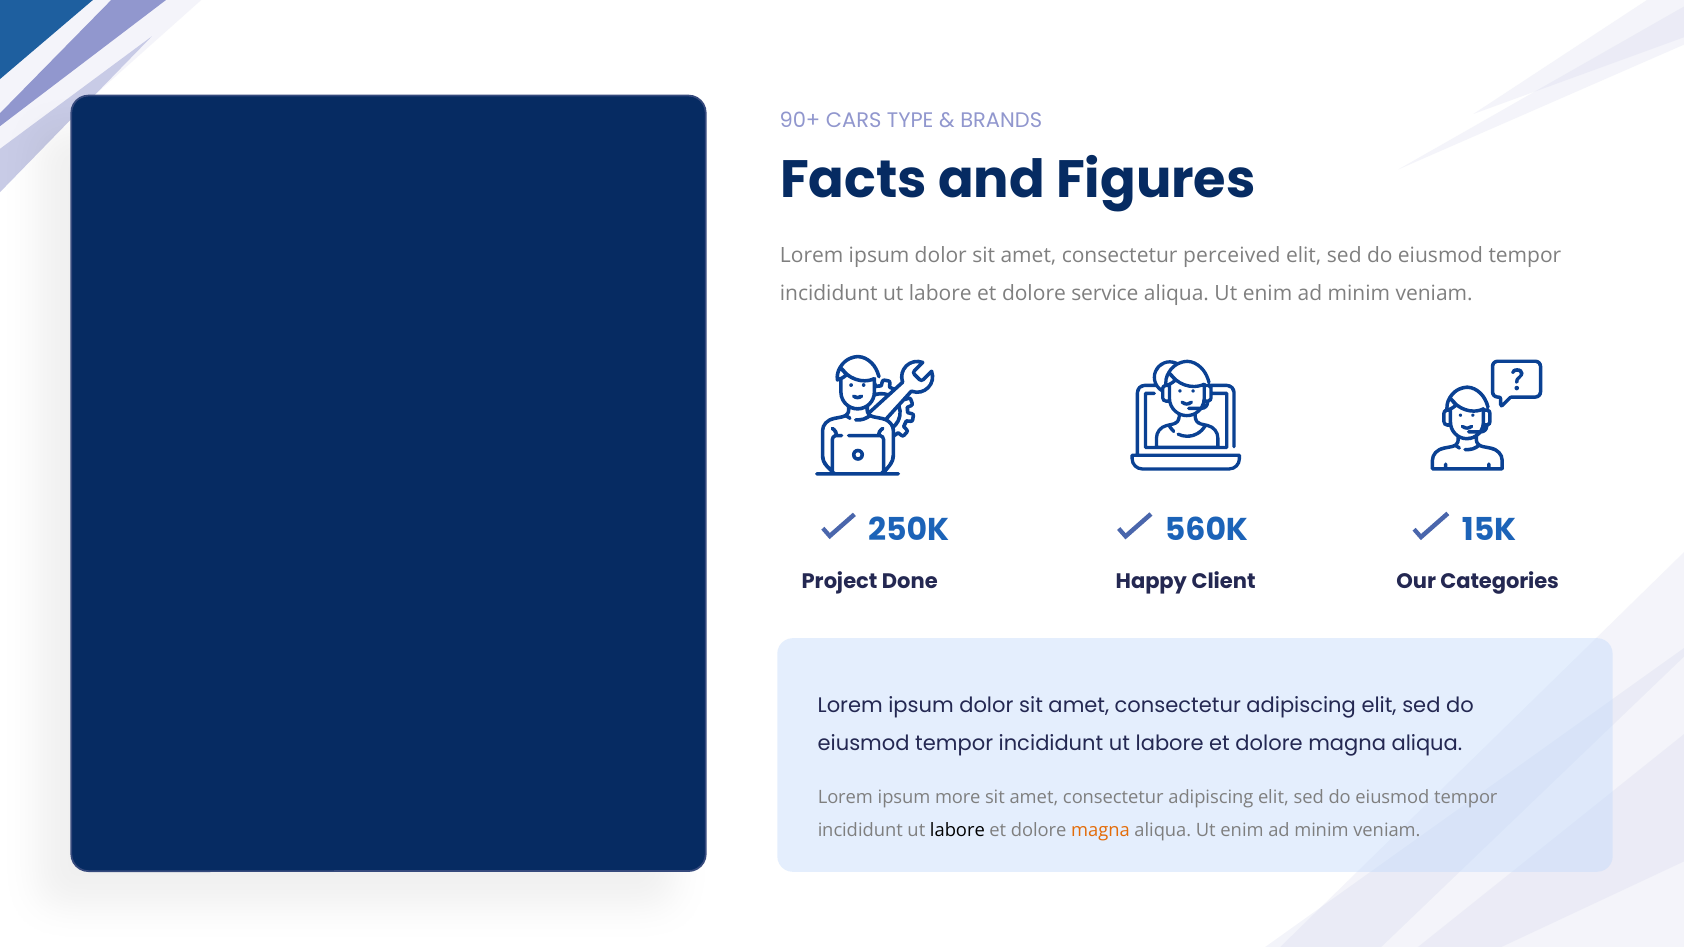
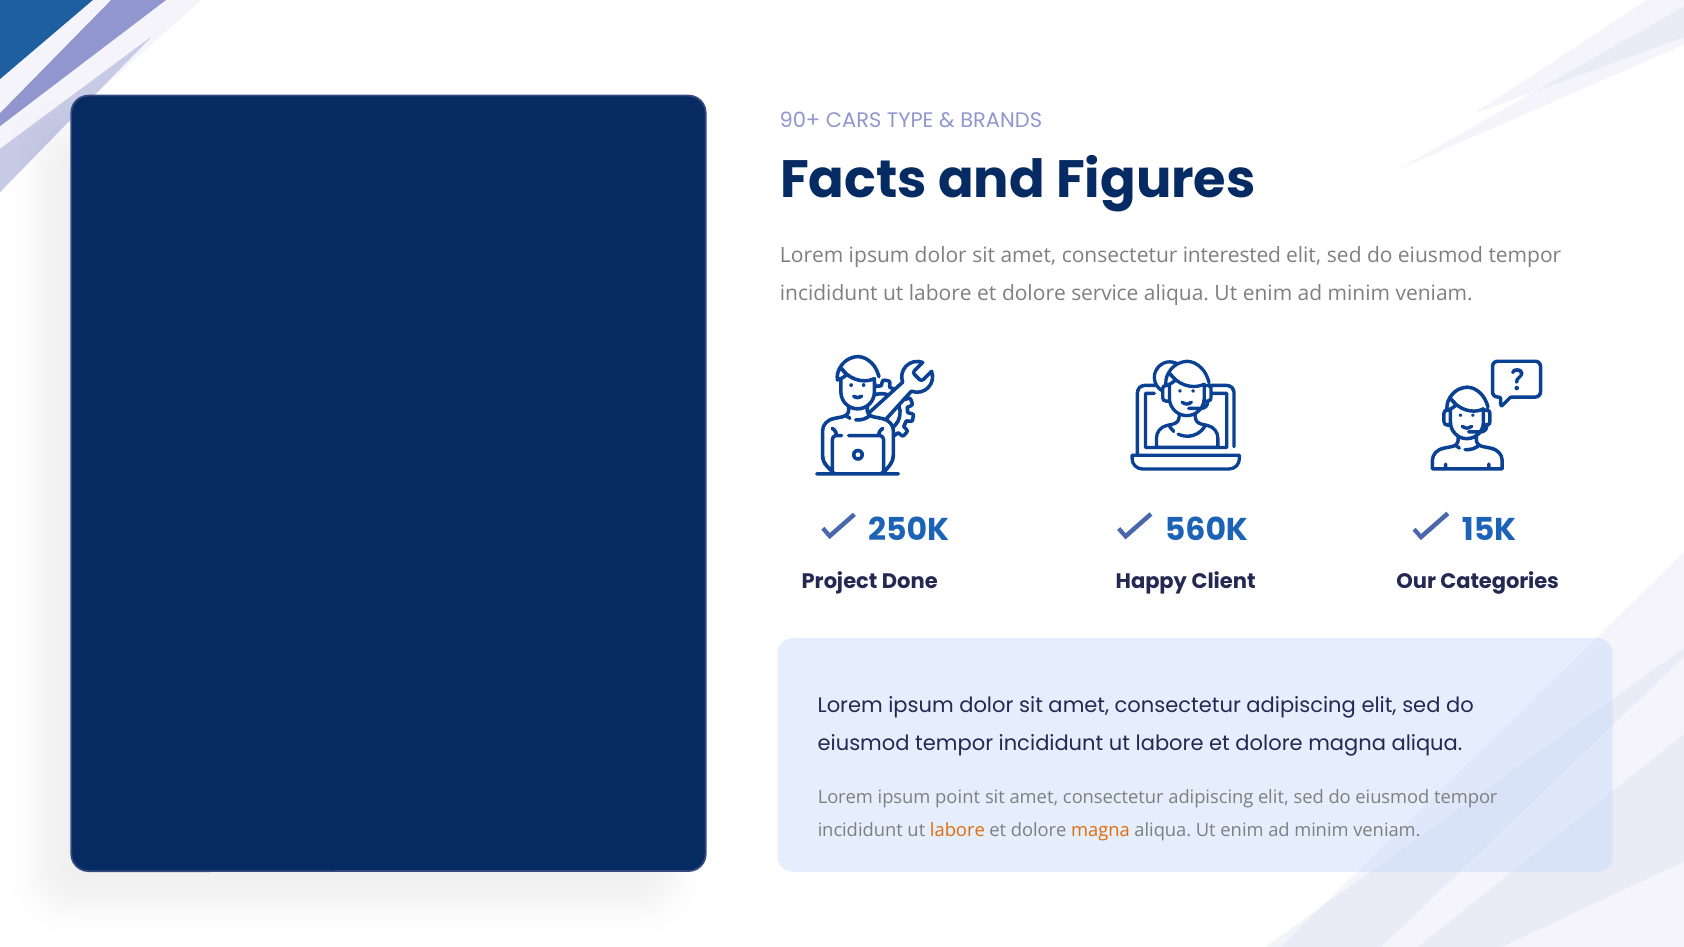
perceived: perceived -> interested (1232, 256)
more: more -> point (958, 798)
labore colour: black -> orange (957, 831)
